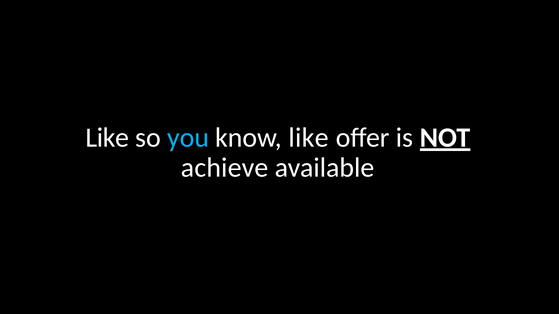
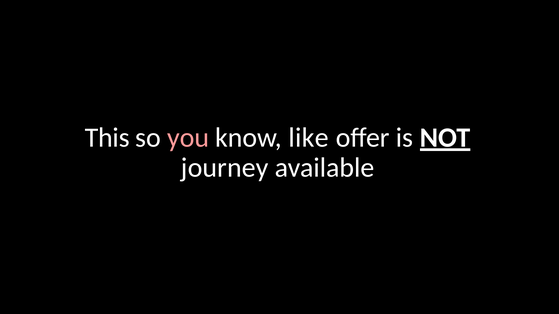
Like: Like -> This (107, 138)
you colour: light blue -> pink (188, 138)
achieve: achieve -> journey (225, 168)
